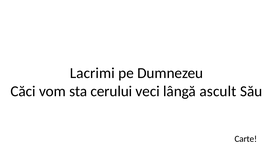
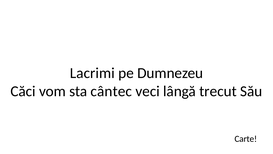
cerului: cerului -> cântec (111, 91)
ascult: ascult -> trecut (218, 91)
